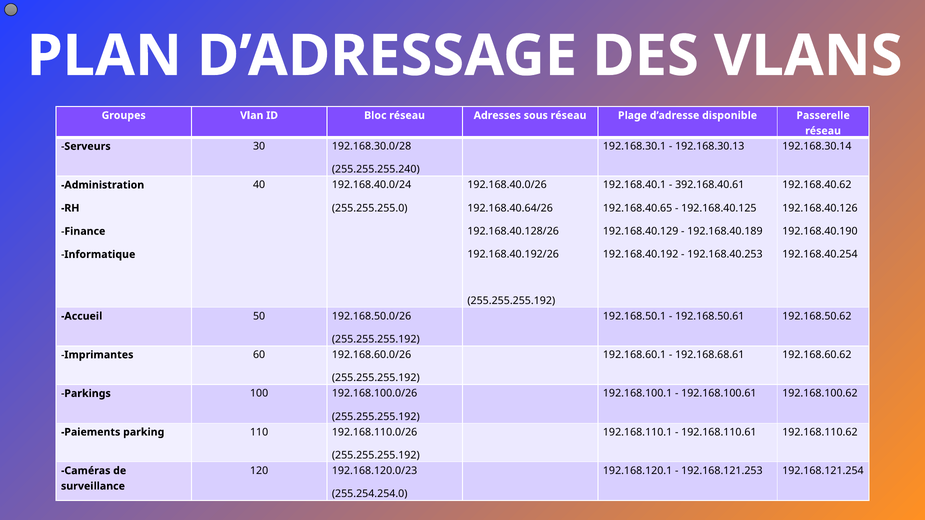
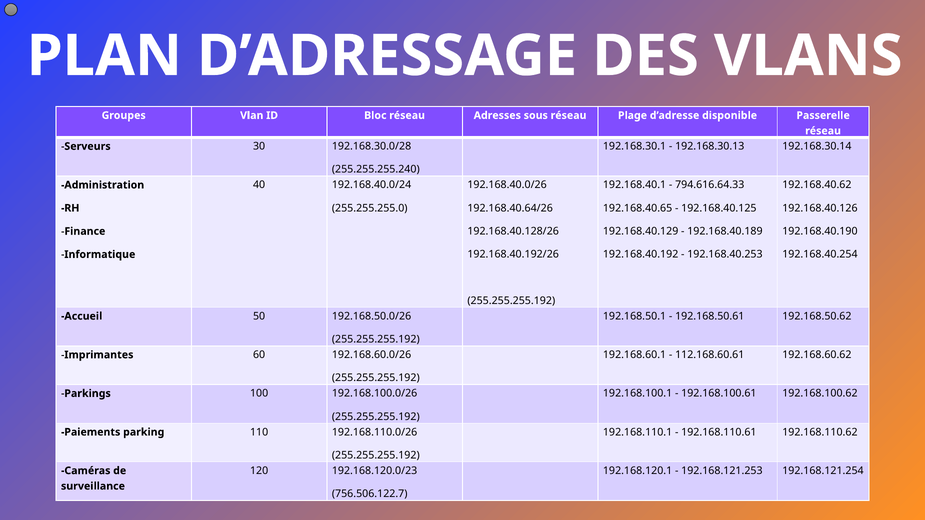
392.168.40.61: 392.168.40.61 -> 794.616.64.33 (710, 185)
192.168.68.61: 192.168.68.61 -> 112.168.60.61 (710, 355)
255.254.254.0: 255.254.254.0 -> 756.506.122.7 (370, 494)
